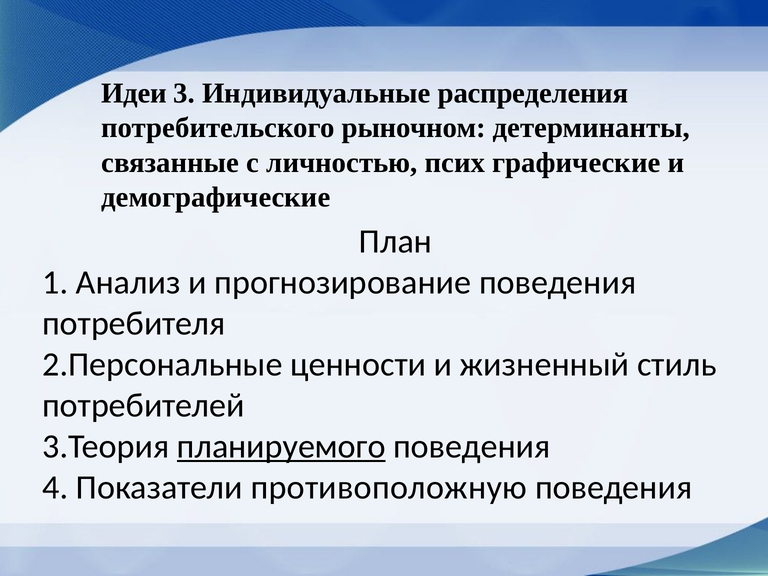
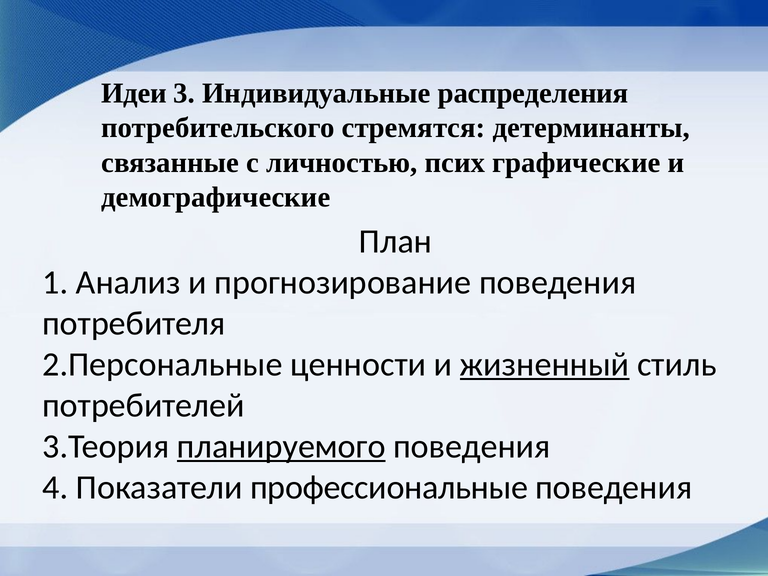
рыночном: рыночном -> стремятся (414, 128)
жизненный underline: none -> present (545, 365)
противоположную: противоположную -> профессиональные (389, 487)
